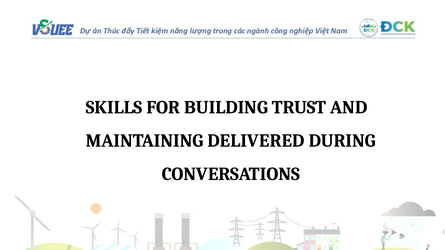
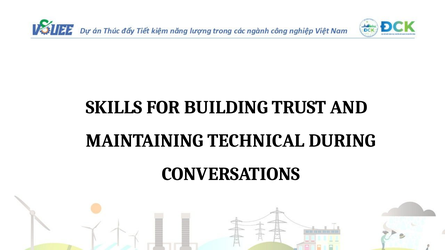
DELIVERED: DELIVERED -> TECHNICAL (256, 141)
